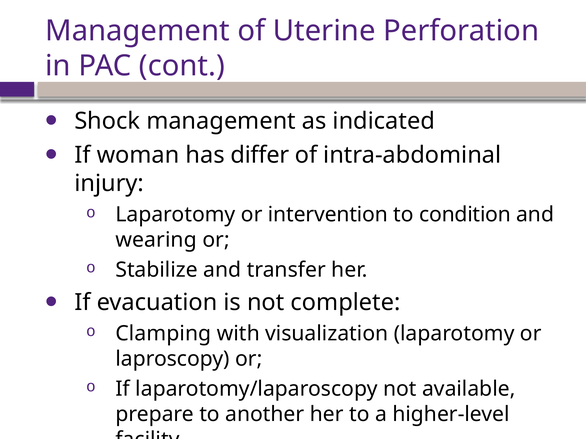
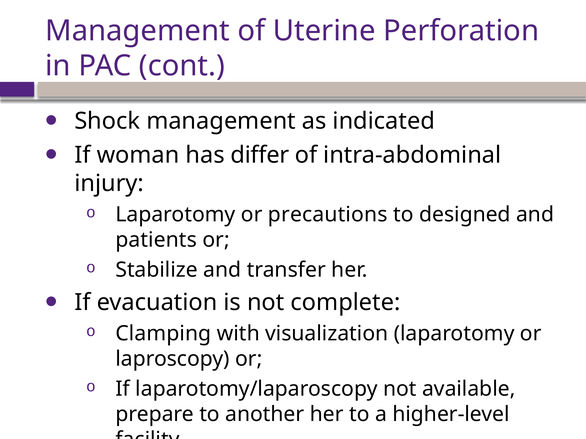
intervention: intervention -> precautions (328, 215)
condition: condition -> designed (465, 215)
wearing: wearing -> patients (156, 240)
